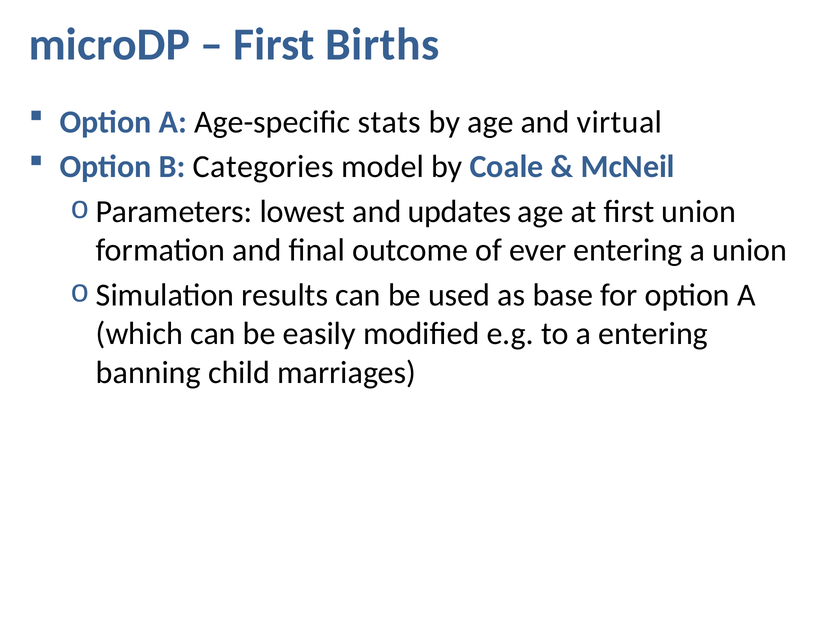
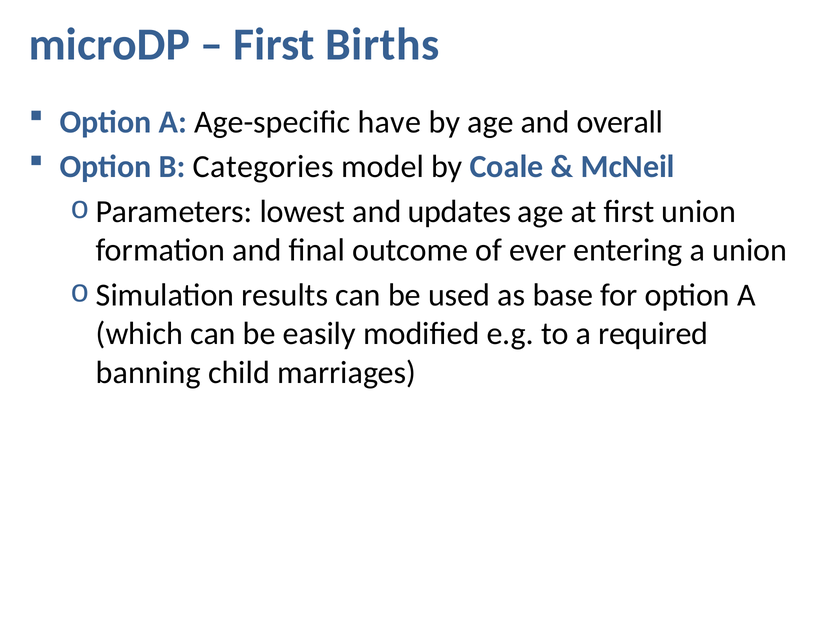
stats: stats -> have (389, 122)
virtual: virtual -> overall (620, 122)
a entering: entering -> required (653, 334)
